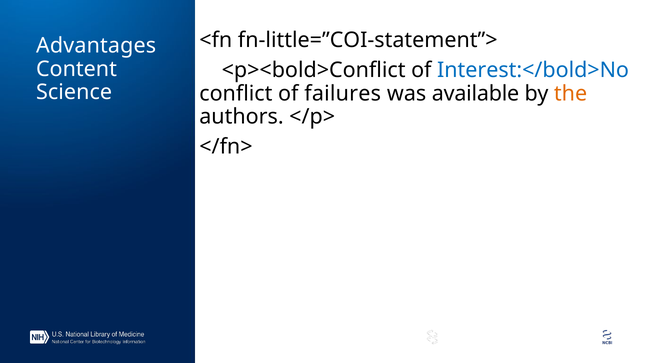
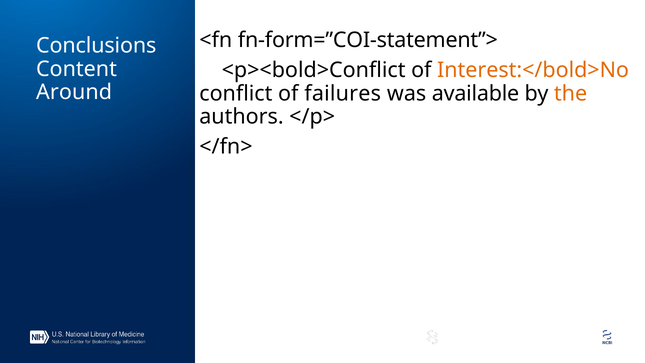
fn-little=”COI-statement”>: fn-little=”COI-statement”> -> fn-form=”COI-statement”> (368, 40)
Advantages: Advantages -> Conclusions (96, 46)
Interest:</bold>No colour: blue -> orange (533, 70)
Science: Science -> Around (74, 92)
